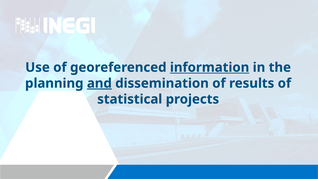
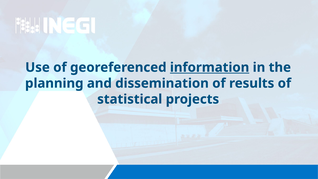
and underline: present -> none (99, 83)
